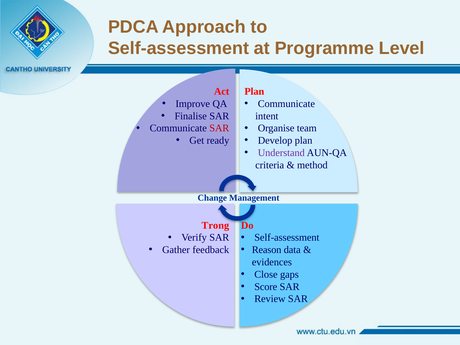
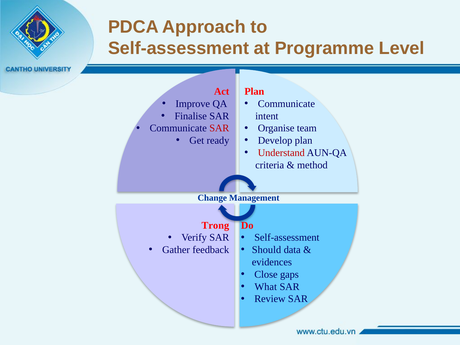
Understand colour: purple -> red (281, 153)
Reason: Reason -> Should (267, 250)
Score: Score -> What (266, 287)
